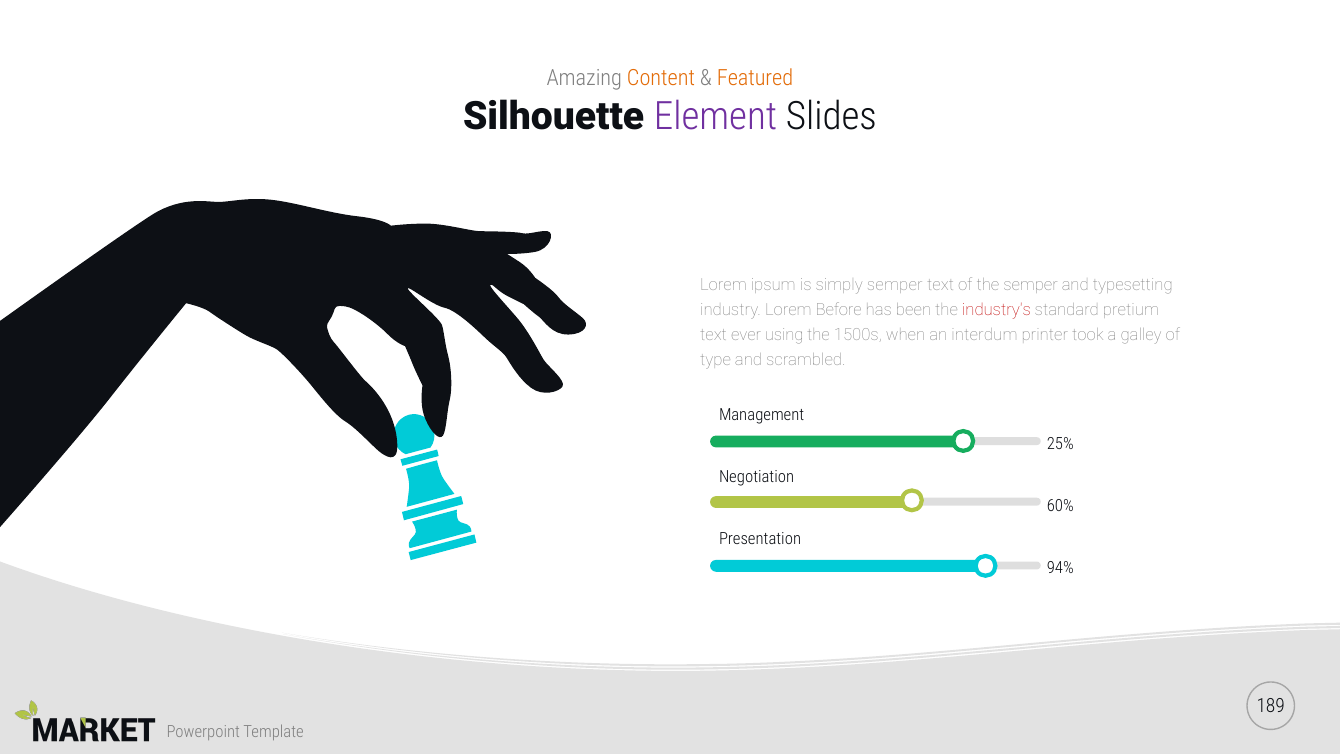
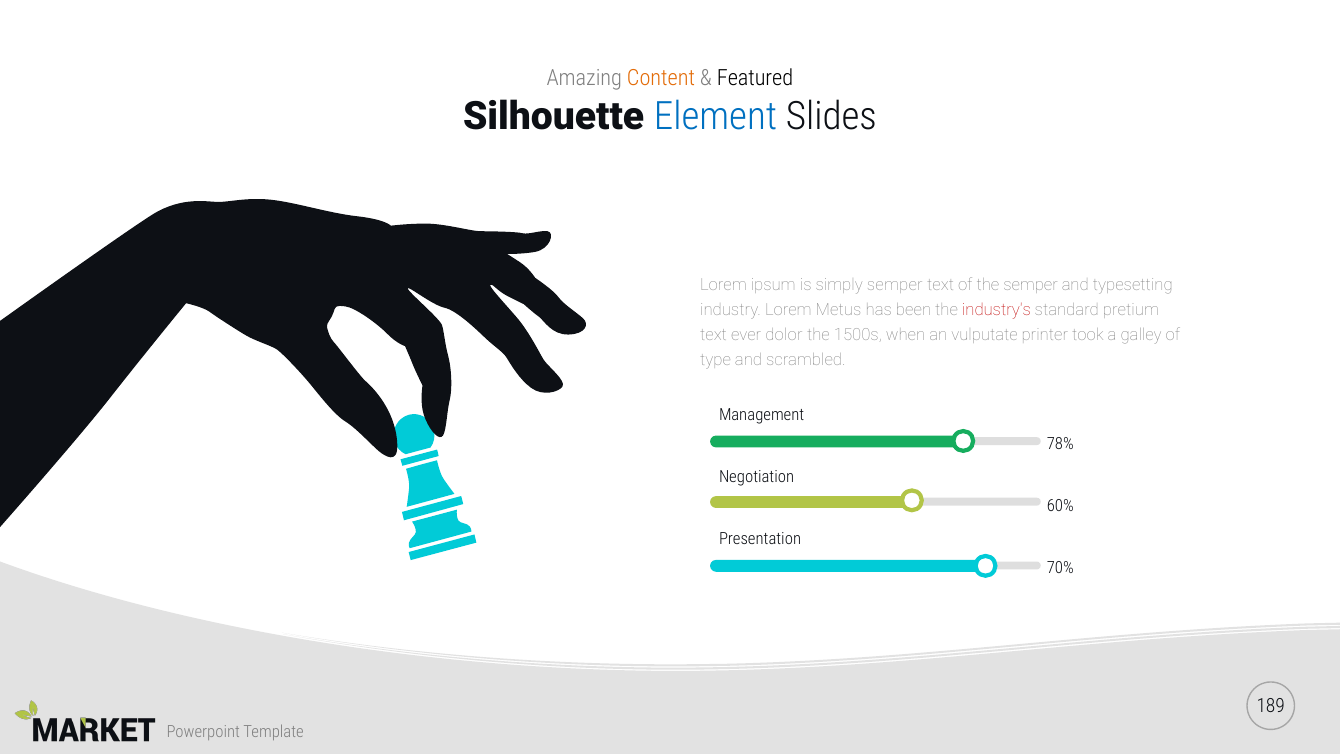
Featured colour: orange -> black (755, 78)
Element colour: purple -> blue (716, 117)
Before: Before -> Metus (839, 310)
using: using -> dolor (784, 335)
interdum: interdum -> vulputate (985, 335)
25%: 25% -> 78% (1060, 444)
94%: 94% -> 70% (1060, 568)
